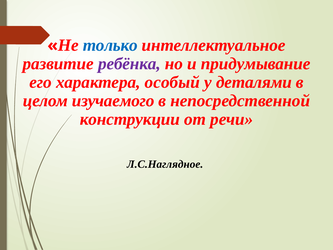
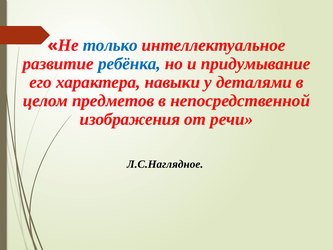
ребёнка colour: purple -> blue (129, 64)
особый: особый -> навыки (172, 82)
изучаемого: изучаемого -> предметов (113, 101)
конструкции: конструкции -> изображения (130, 119)
